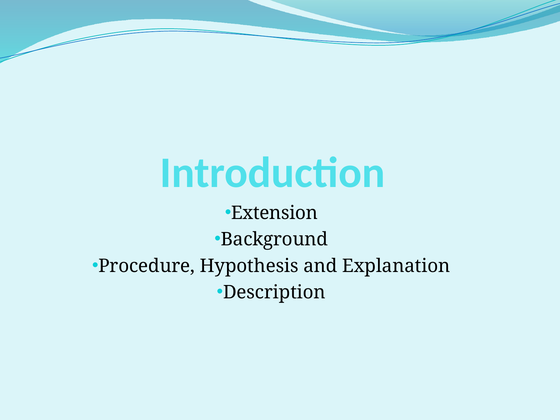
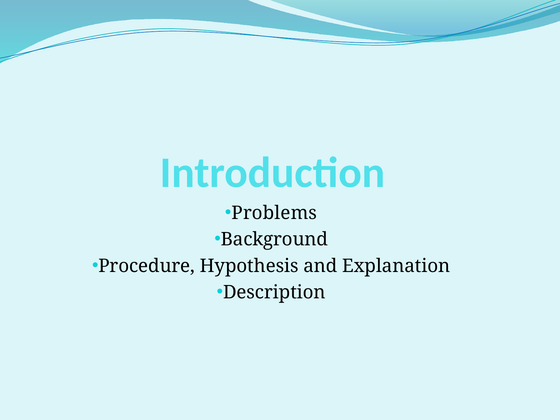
Extension: Extension -> Problems (274, 213)
